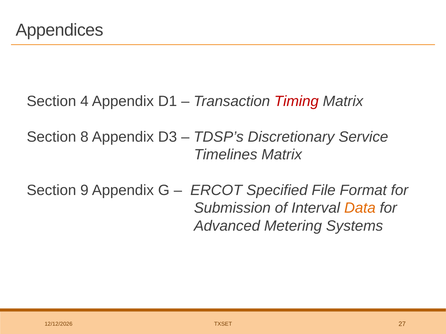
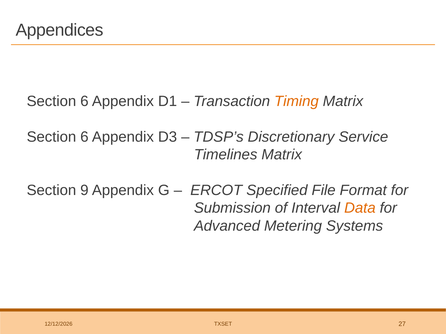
4: 4 -> 6 (84, 101)
Timing colour: red -> orange (296, 101)
8: 8 -> 6 (84, 137)
